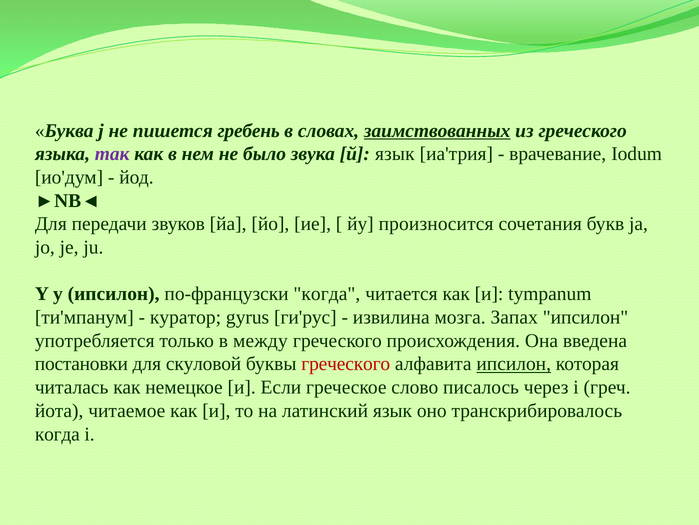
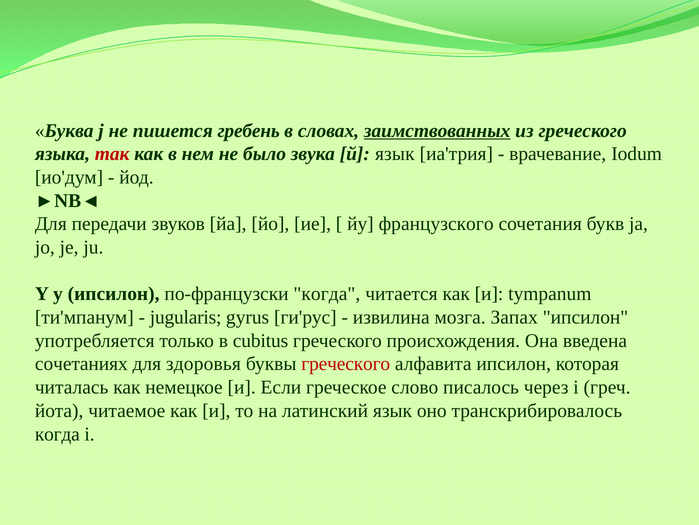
так colour: purple -> red (112, 154)
произносится: произносится -> французского (436, 224)
куратор: куратор -> jugularis (186, 317)
между: между -> cubitus (261, 340)
постановки: постановки -> сочетаниях (81, 364)
скуловой: скуловой -> здоровья (203, 364)
ипсилон underline: present -> none (514, 364)
